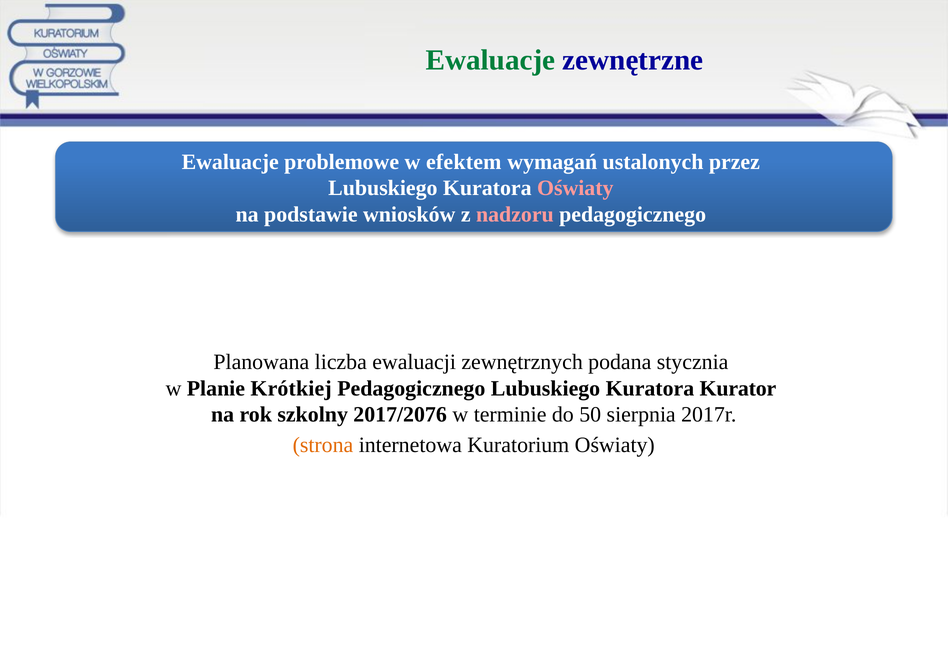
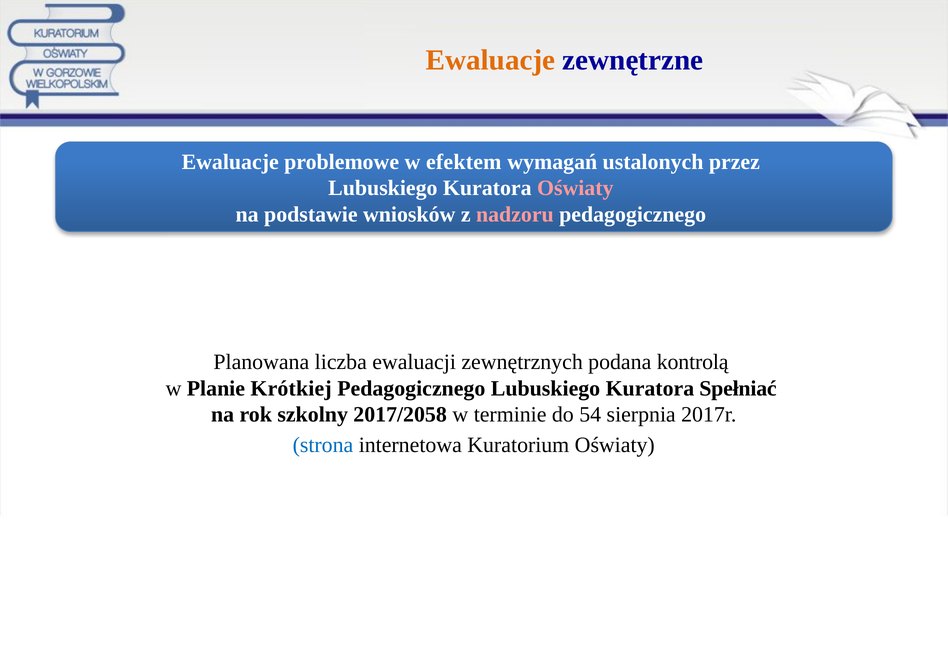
Ewaluacje colour: green -> orange (490, 60)
stycznia: stycznia -> kontrolą (693, 362)
Kurator: Kurator -> Spełniać (738, 389)
2017/2076: 2017/2076 -> 2017/2058 (400, 415)
50: 50 -> 54 (590, 415)
strona colour: orange -> blue (323, 445)
